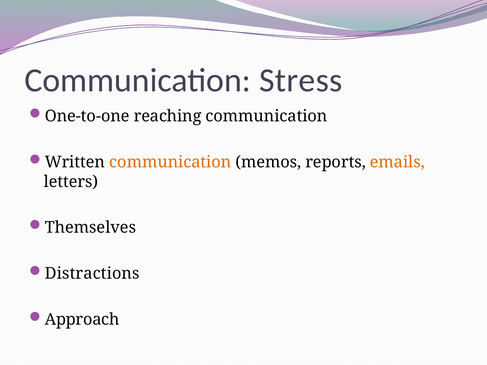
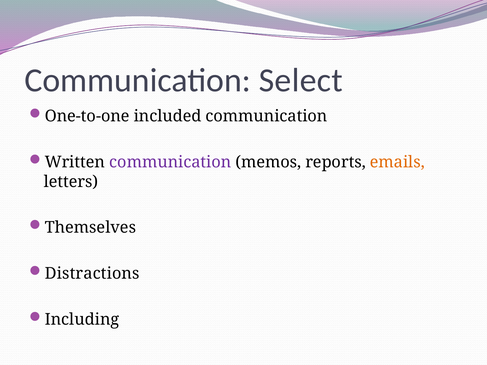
Stress: Stress -> Select (301, 80)
reaching: reaching -> included (168, 116)
communication colour: orange -> purple (170, 162)
Approach: Approach -> Including (82, 320)
